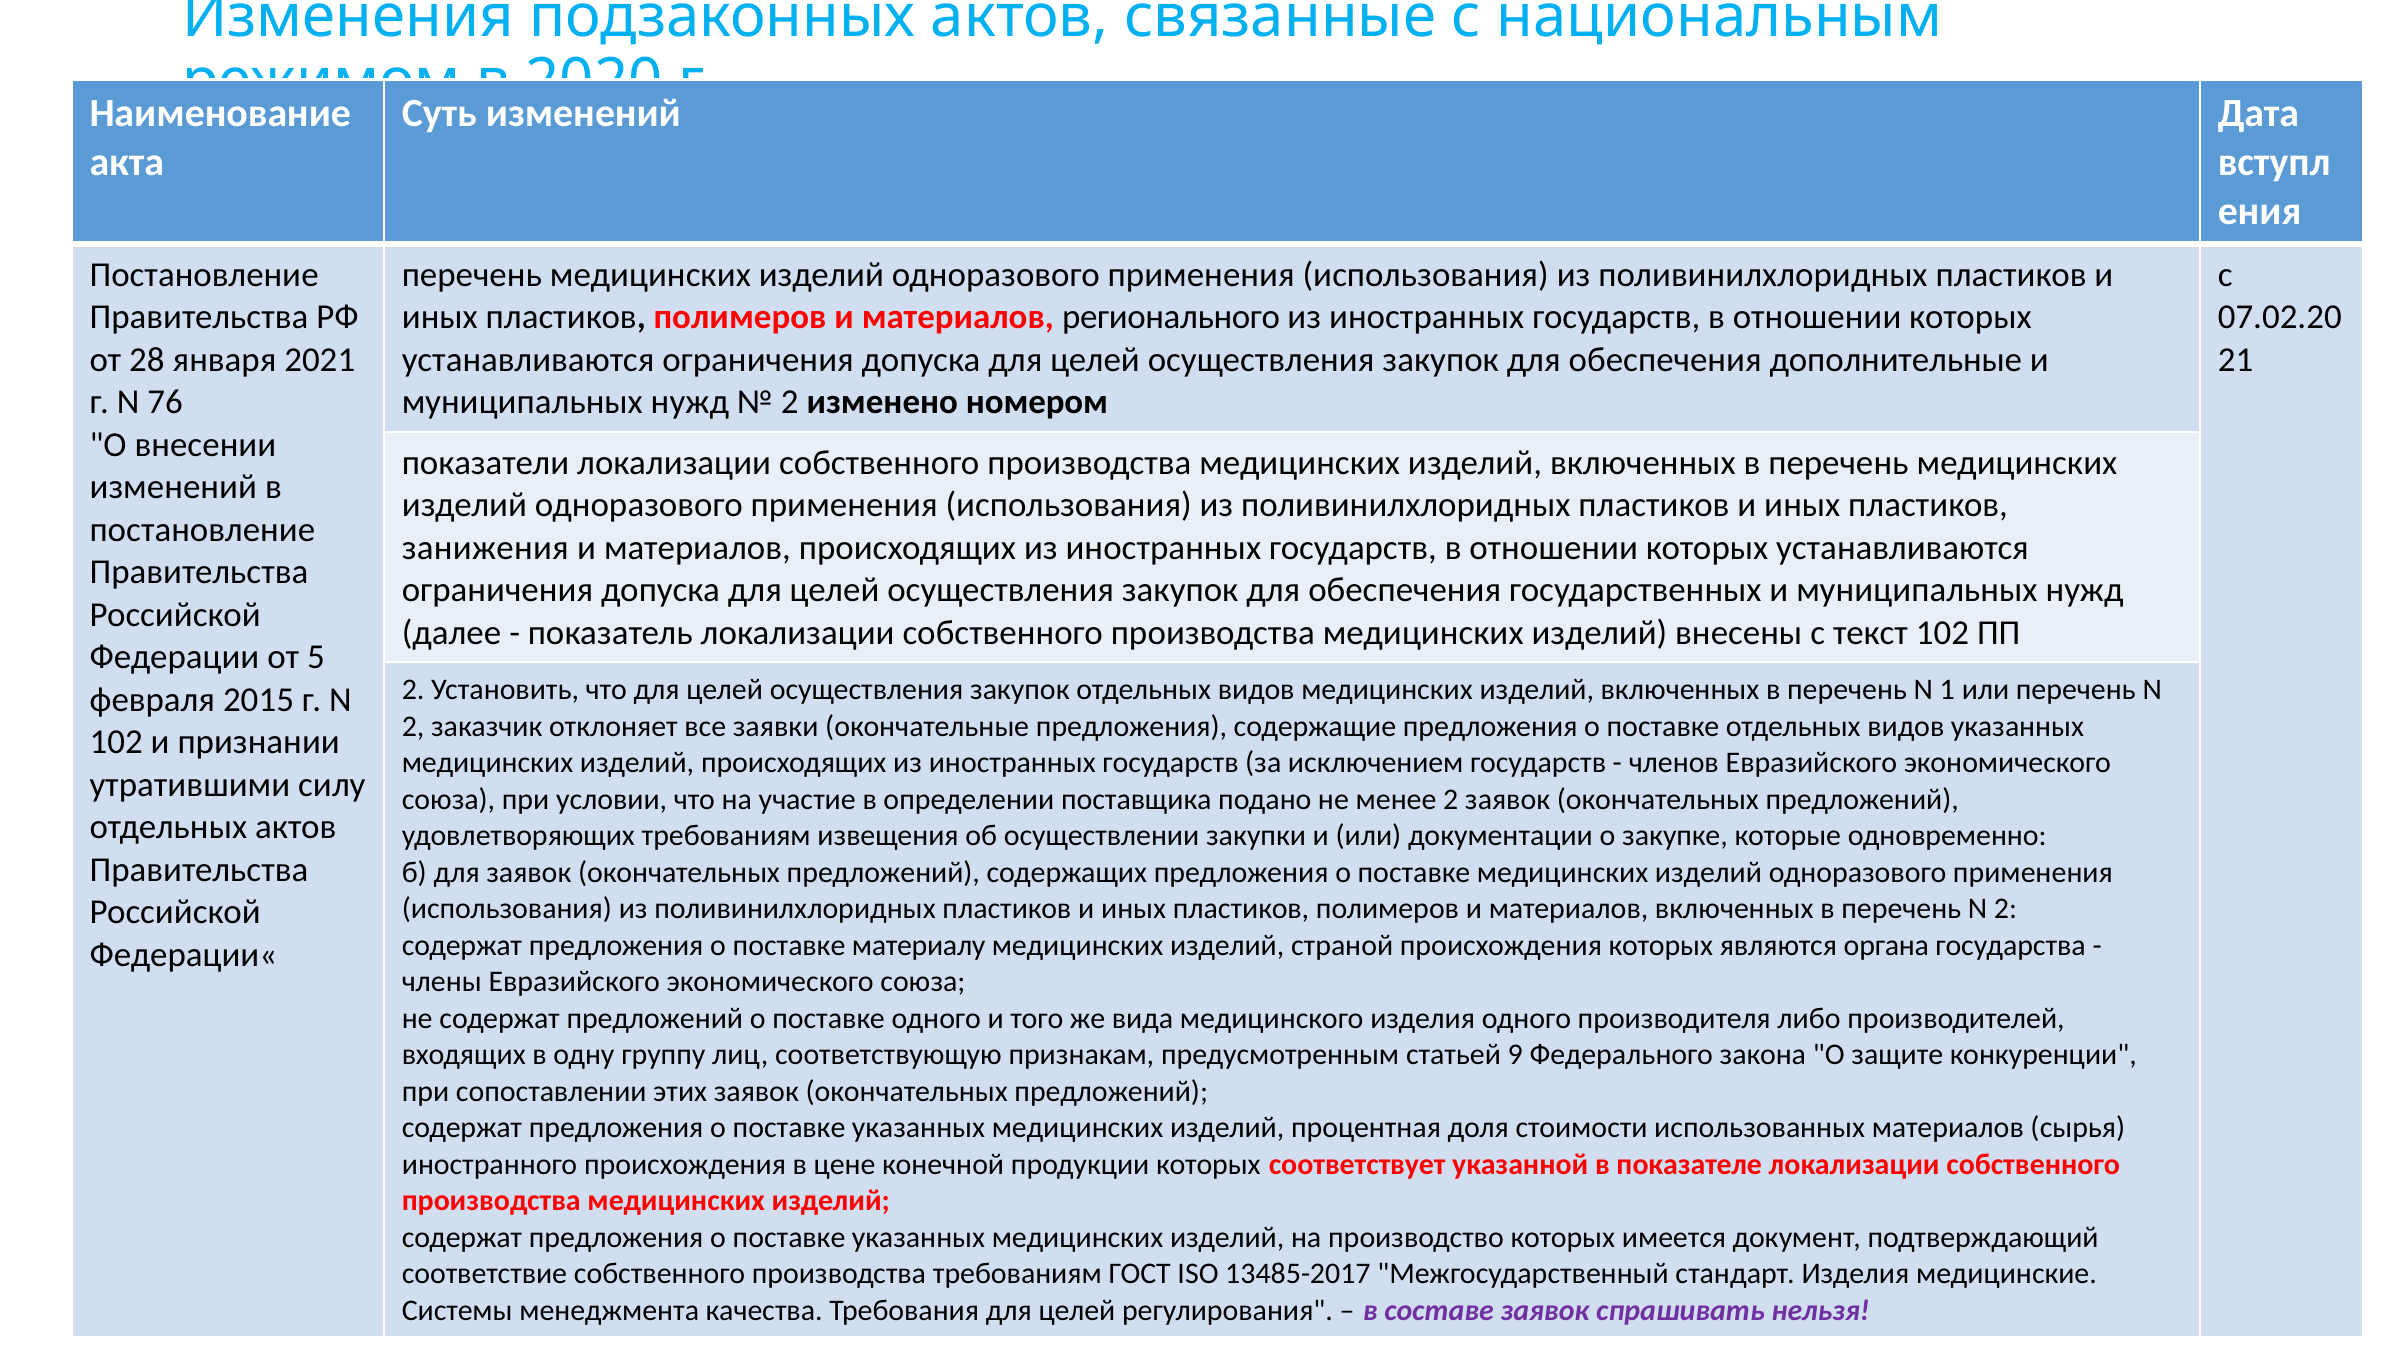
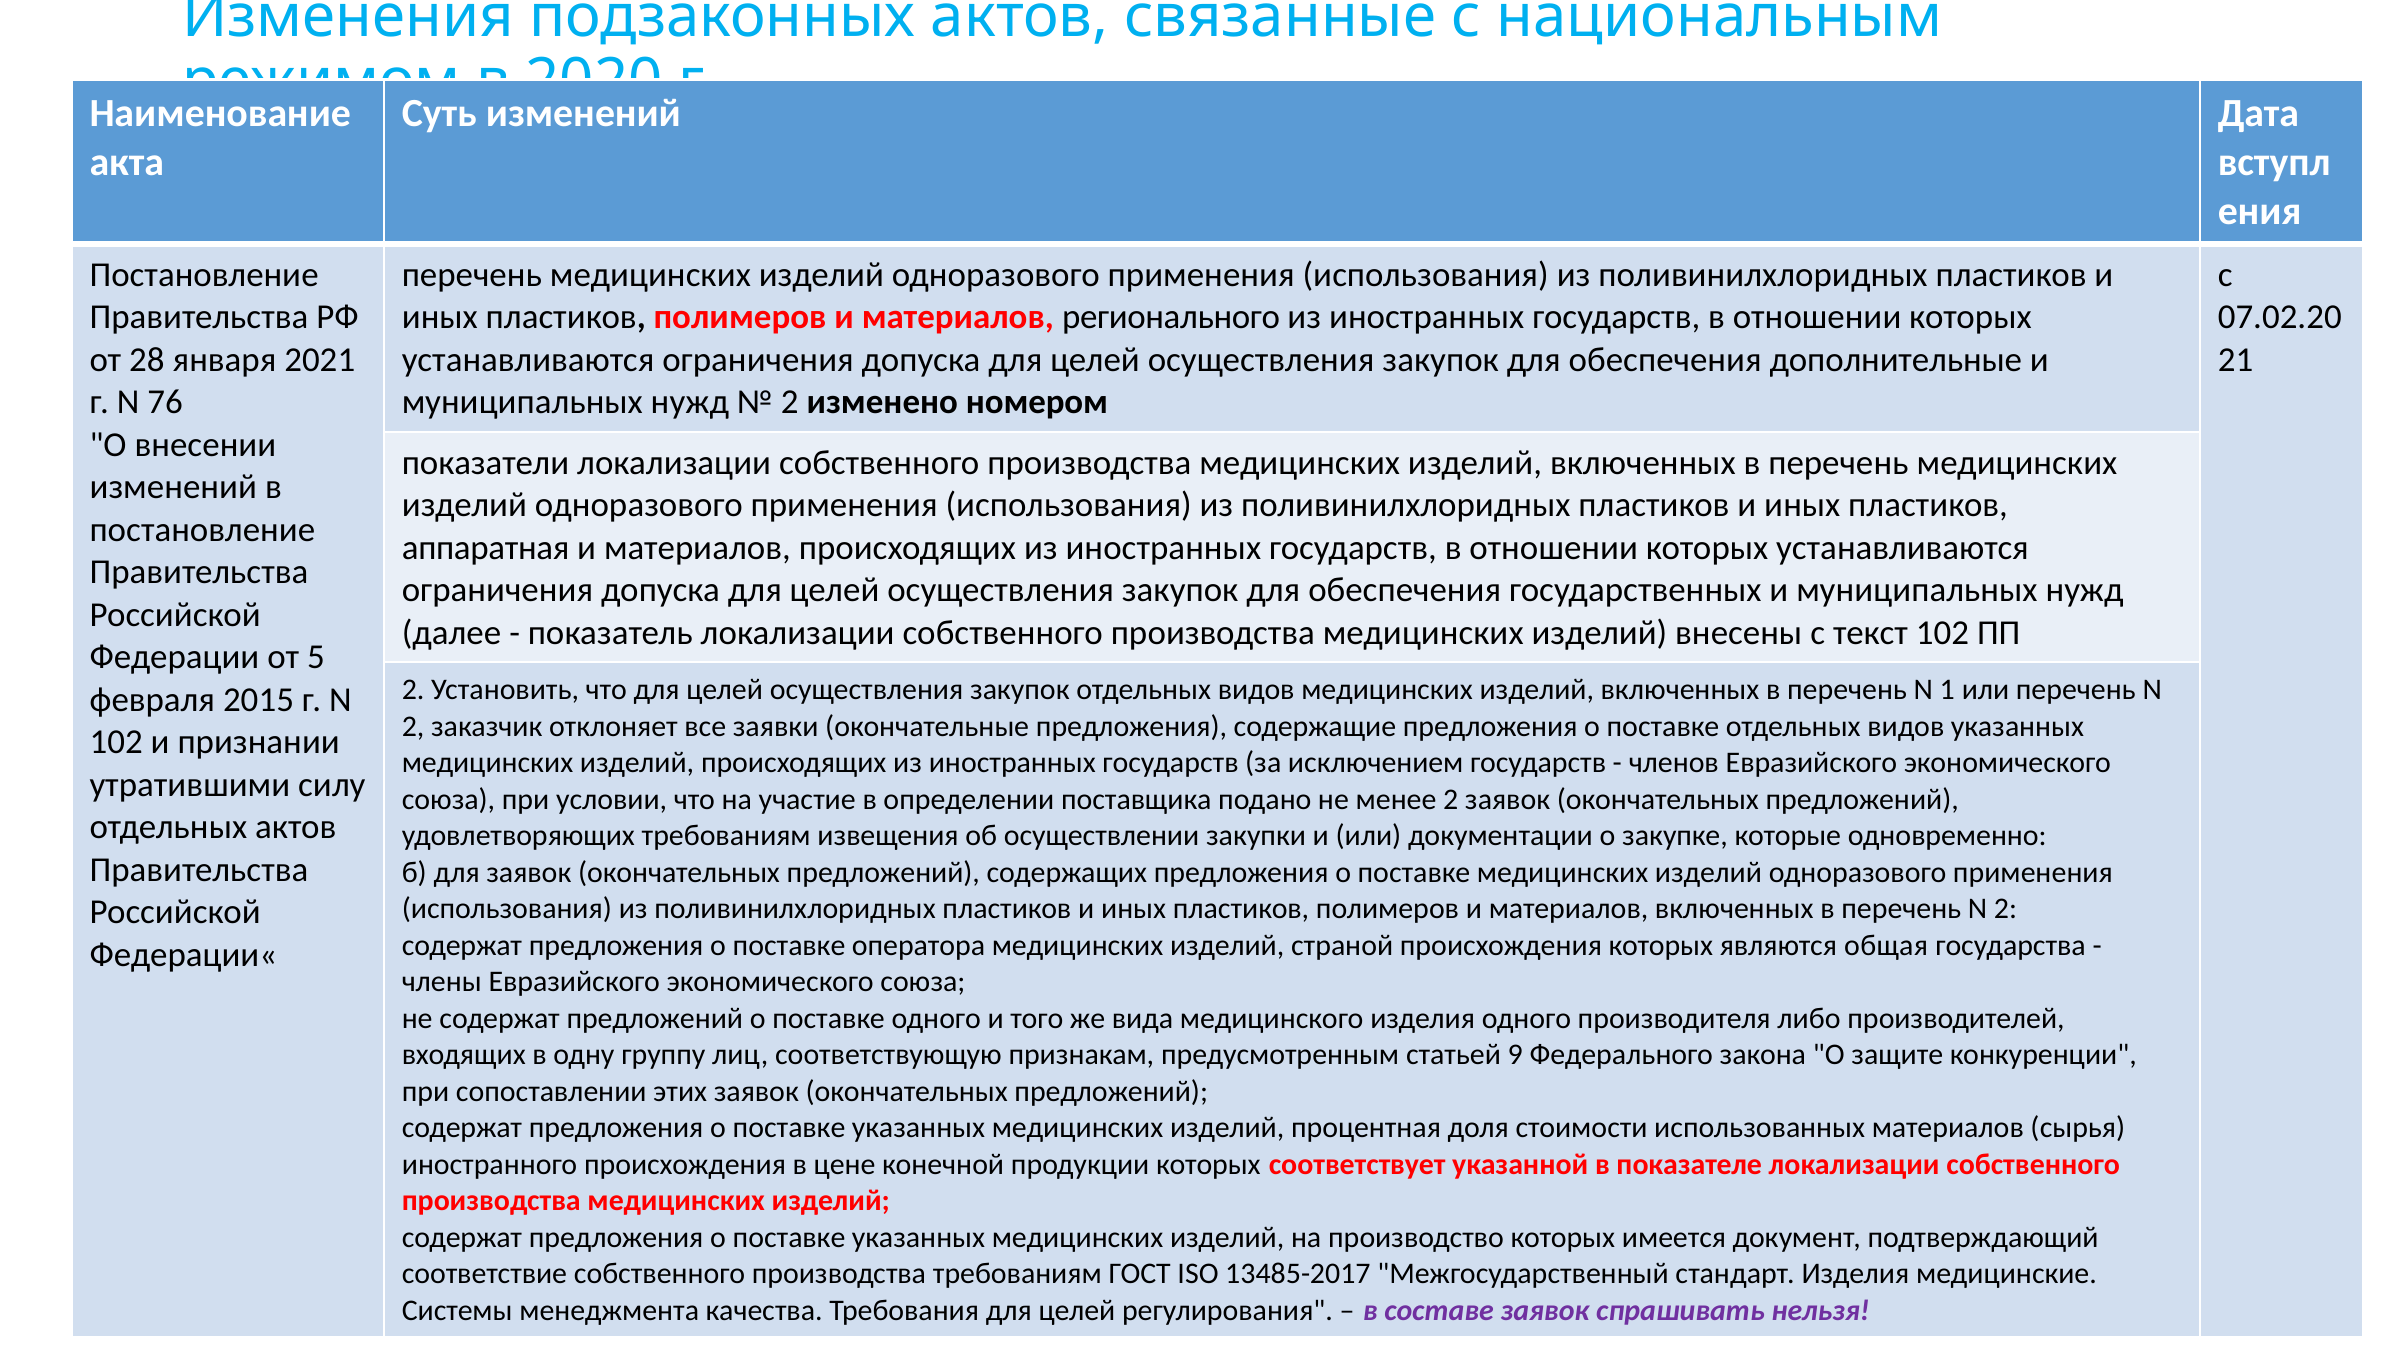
занижения: занижения -> аппаратная (486, 548)
материалу: материалу -> оператора (919, 945)
органа: органа -> общая (1886, 945)
